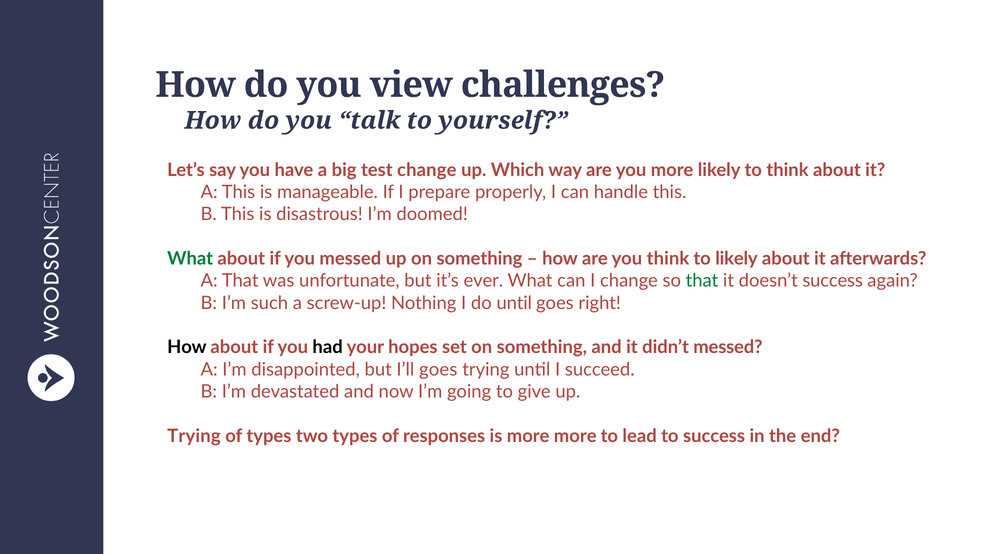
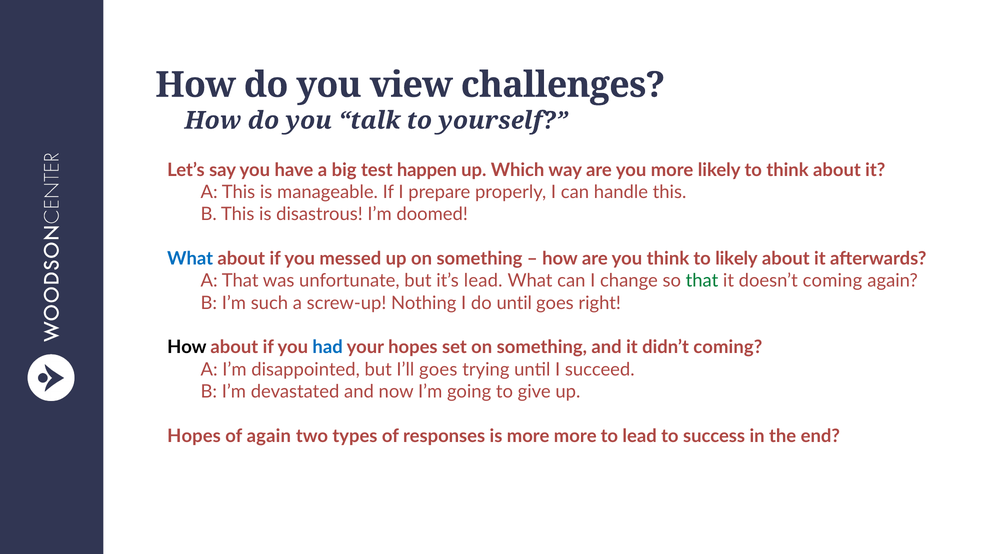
test change: change -> happen (427, 170)
What colour: green -> blue (190, 258)
it’s ever: ever -> lead (483, 281)
doesn’t success: success -> coming (832, 281)
had colour: black -> blue (328, 347)
didn’t messed: messed -> coming (728, 347)
Trying: Trying -> Hopes (194, 436)
of types: types -> again (269, 436)
